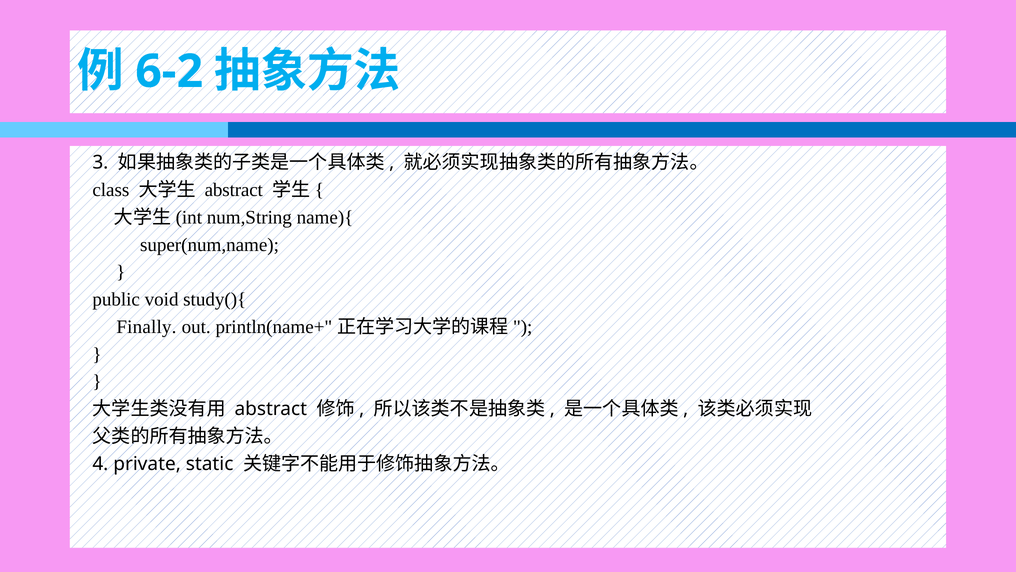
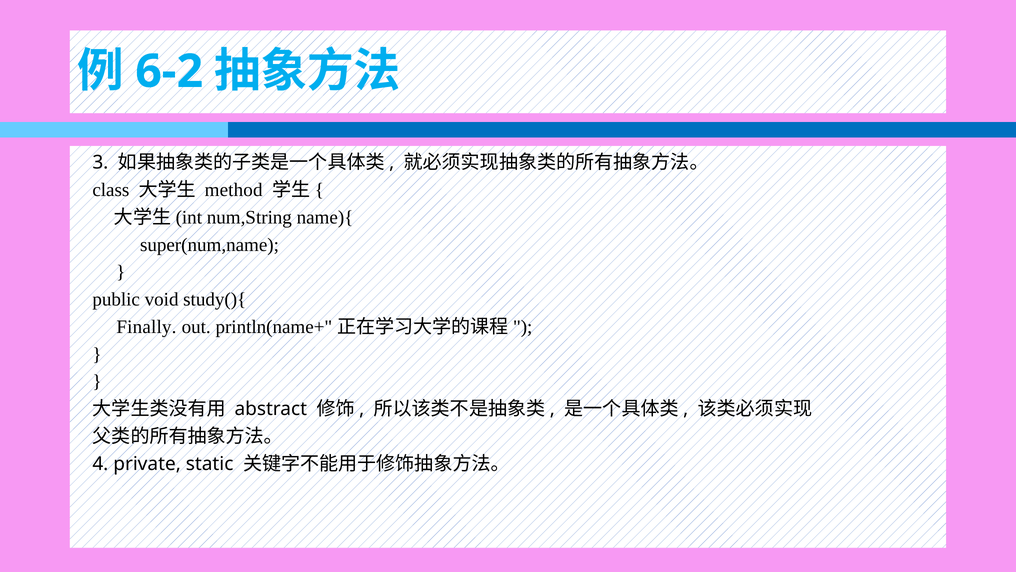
abstract: abstract -> method (234, 190)
